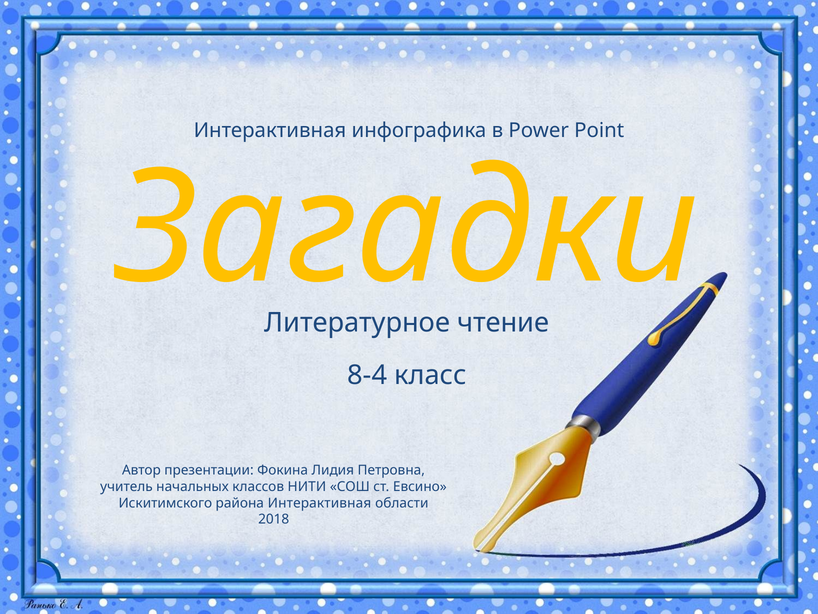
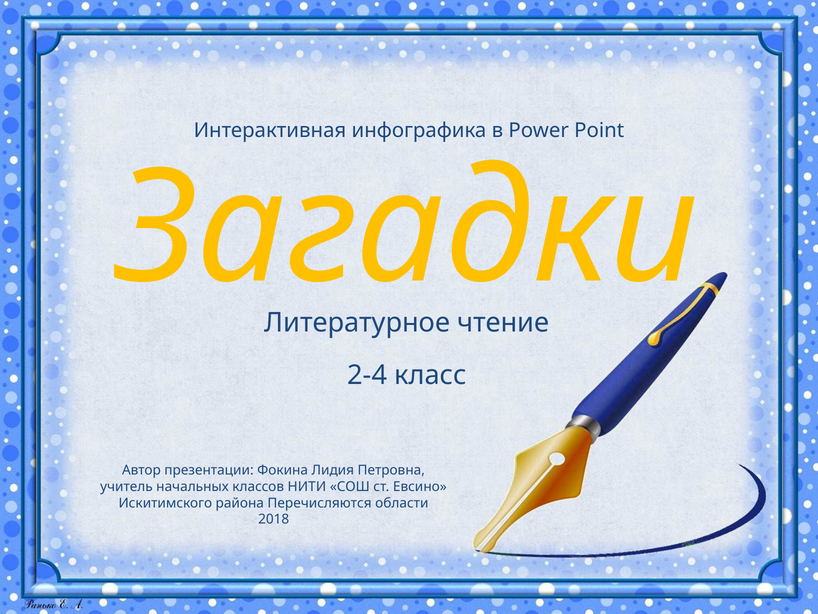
8-4: 8-4 -> 2-4 (367, 375)
района Интерактивная: Интерактивная -> Перечисляются (320, 503)
